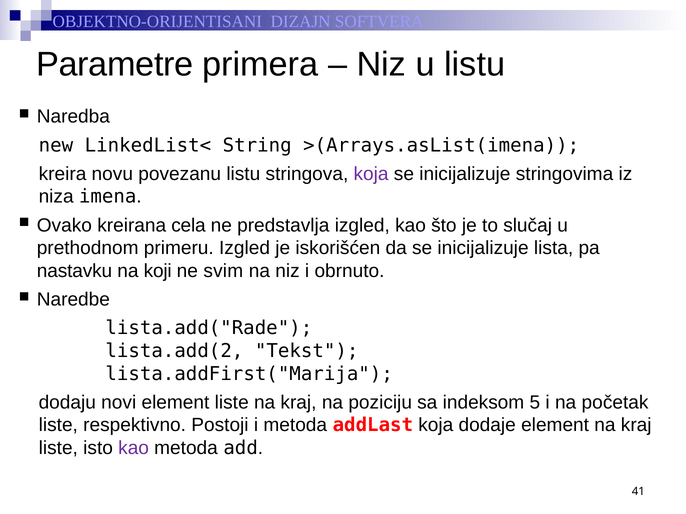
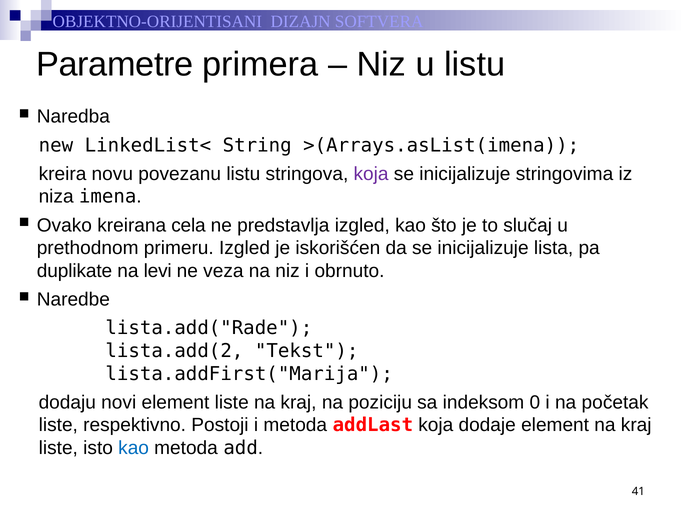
nastavku: nastavku -> duplikate (75, 271)
koji: koji -> levi (158, 271)
svim: svim -> veza (223, 271)
5: 5 -> 0 (535, 403)
kao colour: purple -> blue (134, 448)
